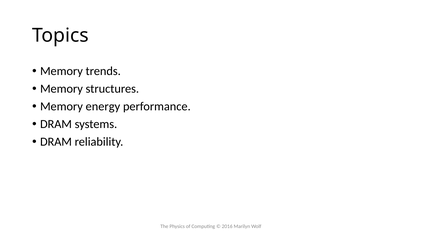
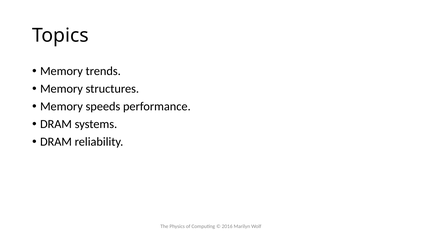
energy: energy -> speeds (103, 107)
